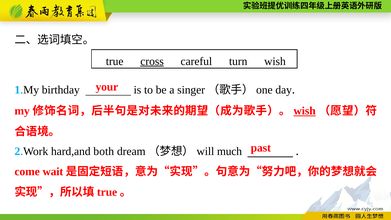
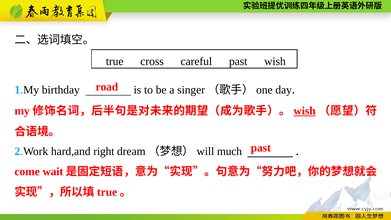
cross underline: present -> none (152, 61)
careful turn: turn -> past (238, 61)
your: your -> road (107, 87)
both: both -> right (104, 151)
